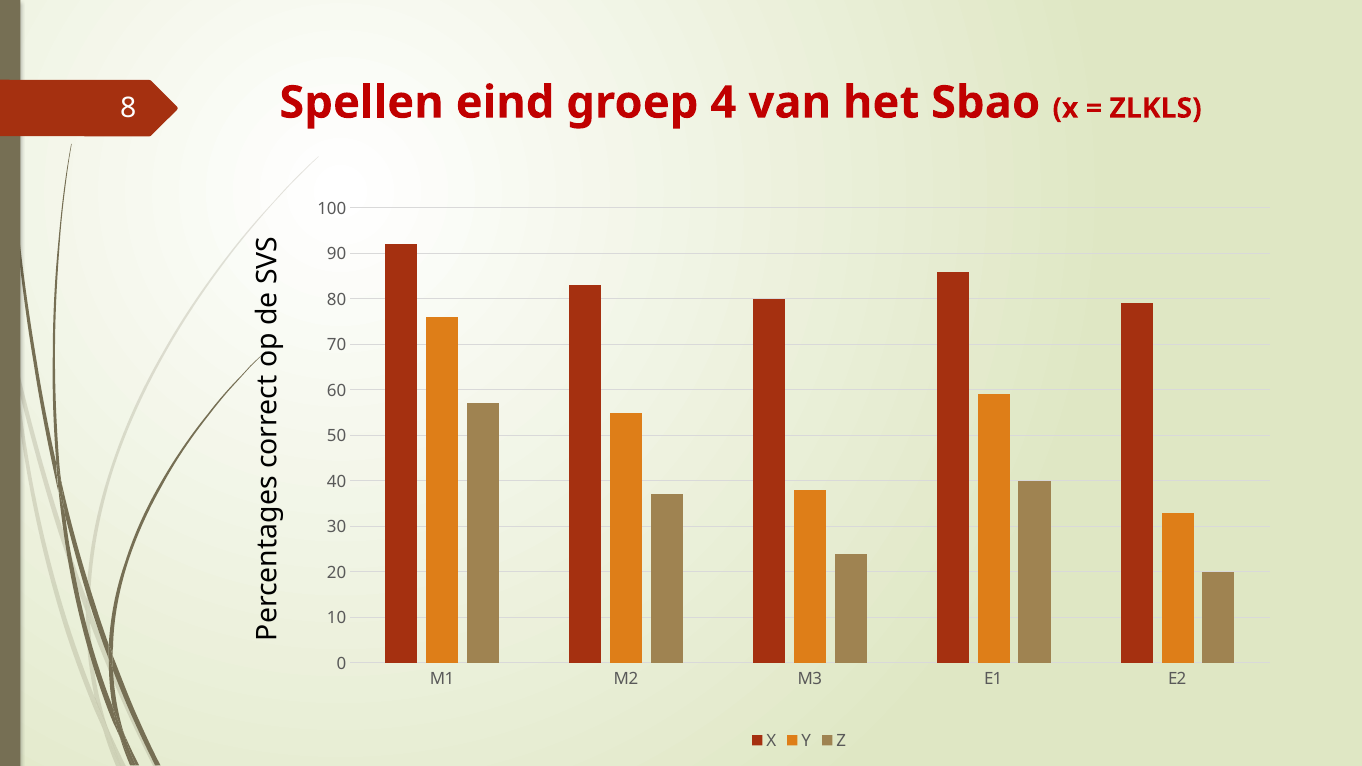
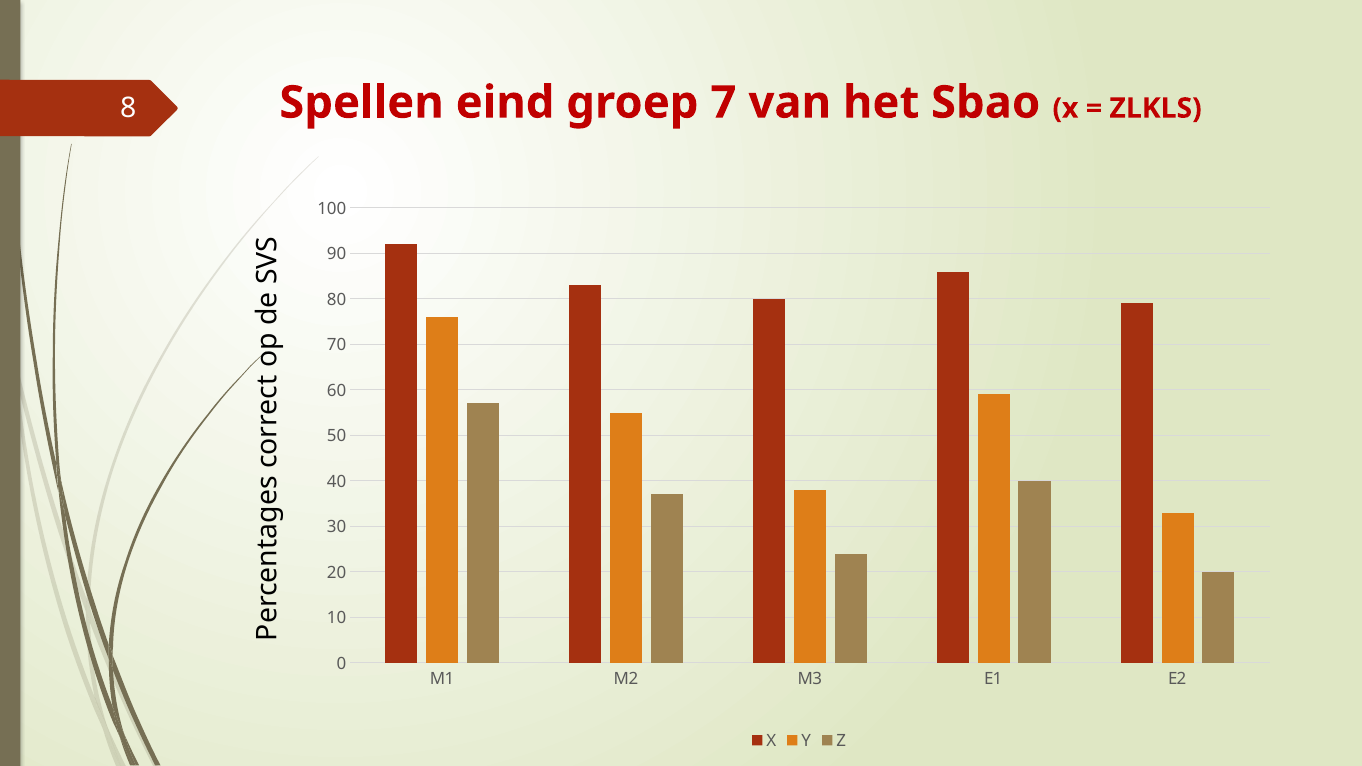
4: 4 -> 7 (723, 103)
